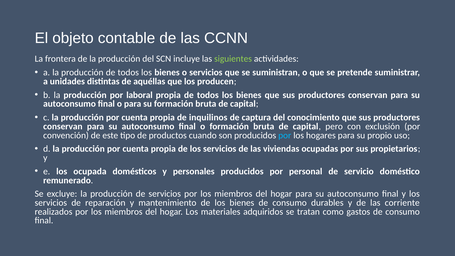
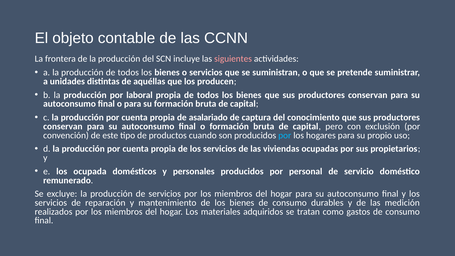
siguientes colour: light green -> pink (233, 59)
inquilinos: inquilinos -> asalariado (208, 117)
corriente: corriente -> medición (402, 203)
